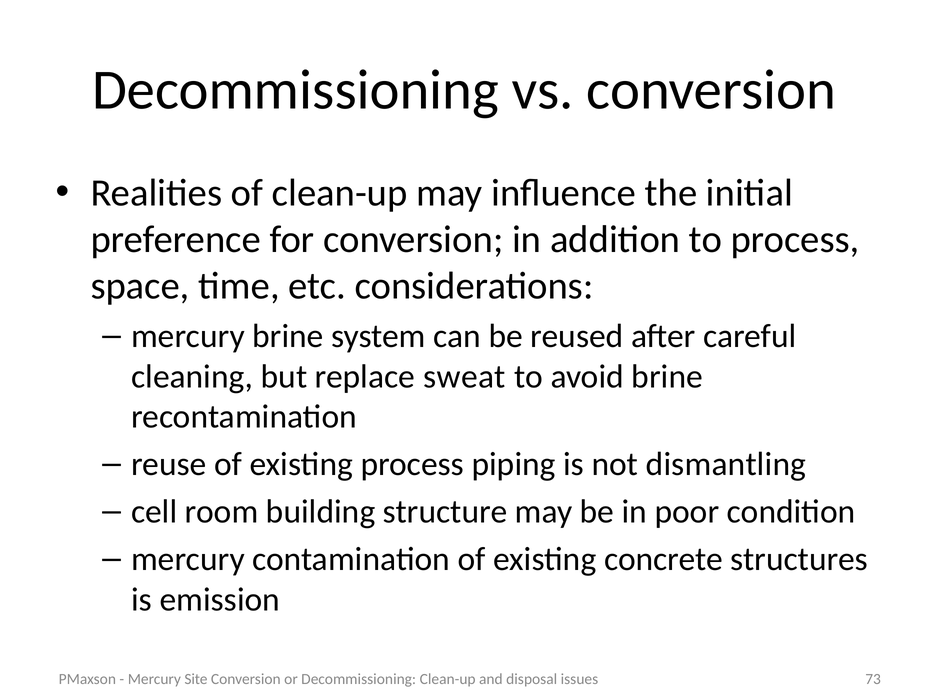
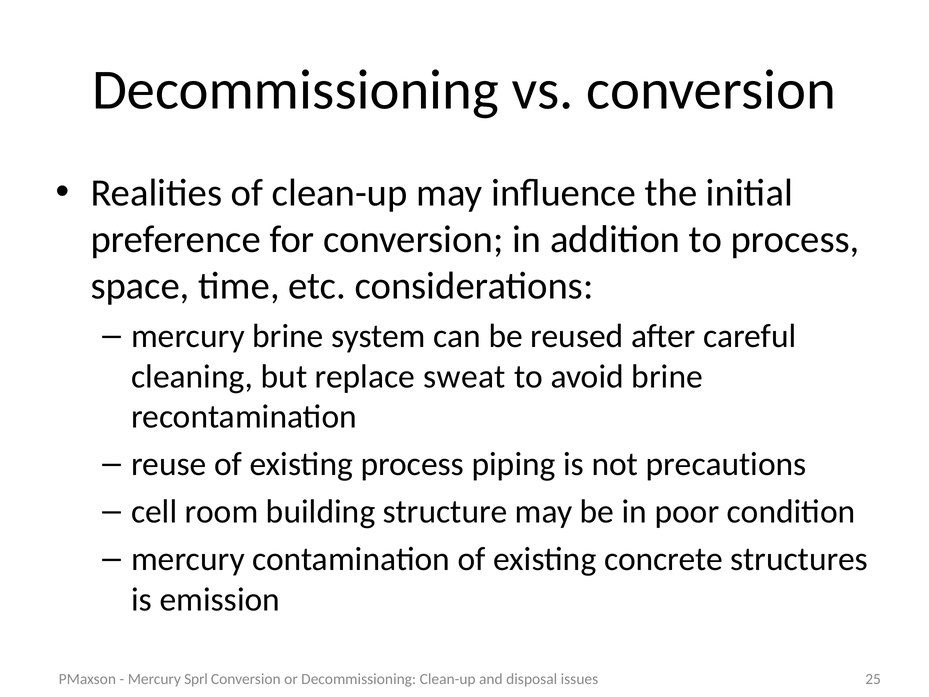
dismantling: dismantling -> precautions (726, 464)
Site: Site -> Sprl (196, 679)
73: 73 -> 25 (873, 679)
